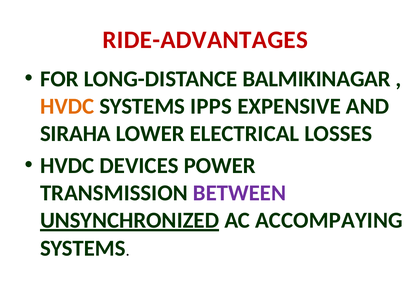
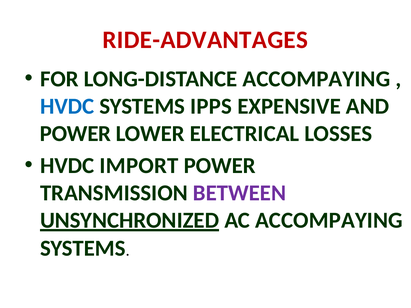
LONG-DISTANCE BALMIKINAGAR: BALMIKINAGAR -> ACCOMPAYING (316, 79)
HVDC colour: orange -> blue (67, 106)
SIRAHA: SIRAHA -> POWER (75, 134)
DEVICES: DEVICES -> IMPORT (139, 166)
